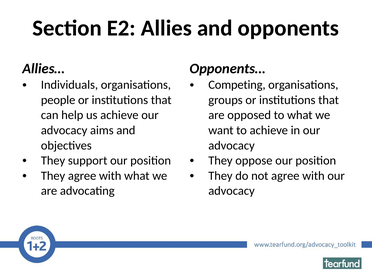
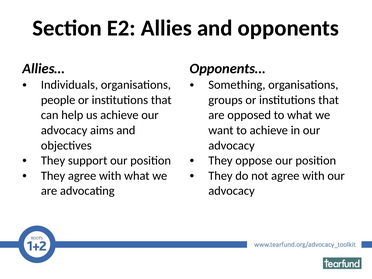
Competing: Competing -> Something (237, 85)
